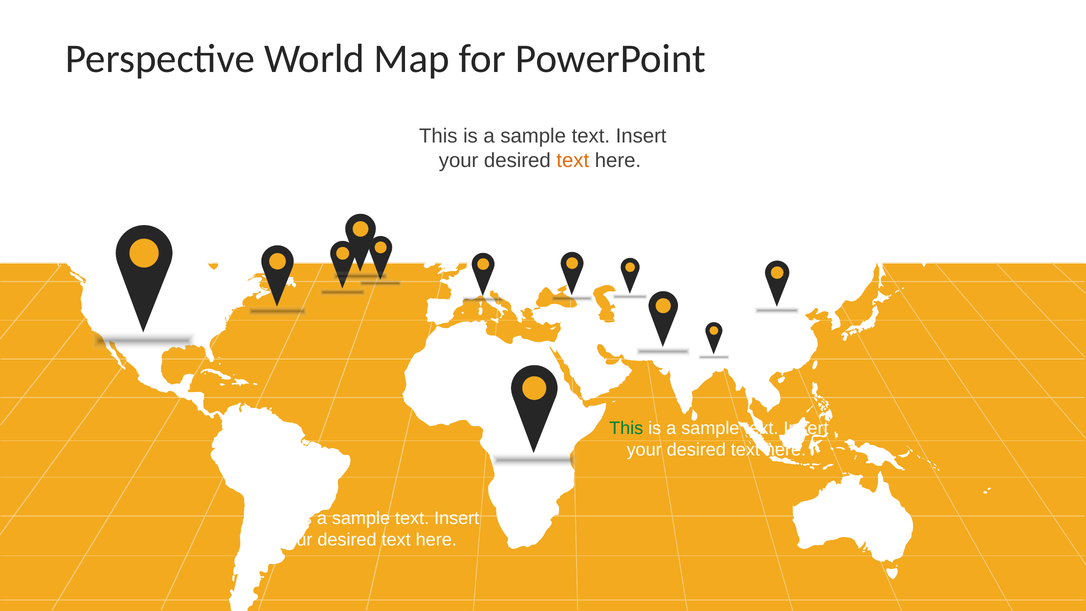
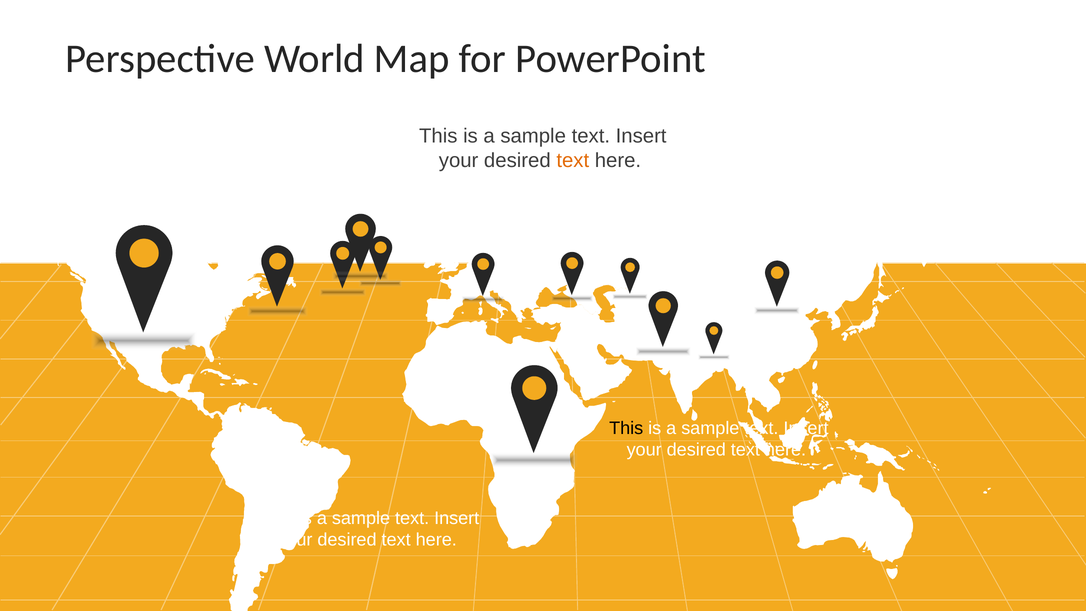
This colour: green -> black (626, 428)
